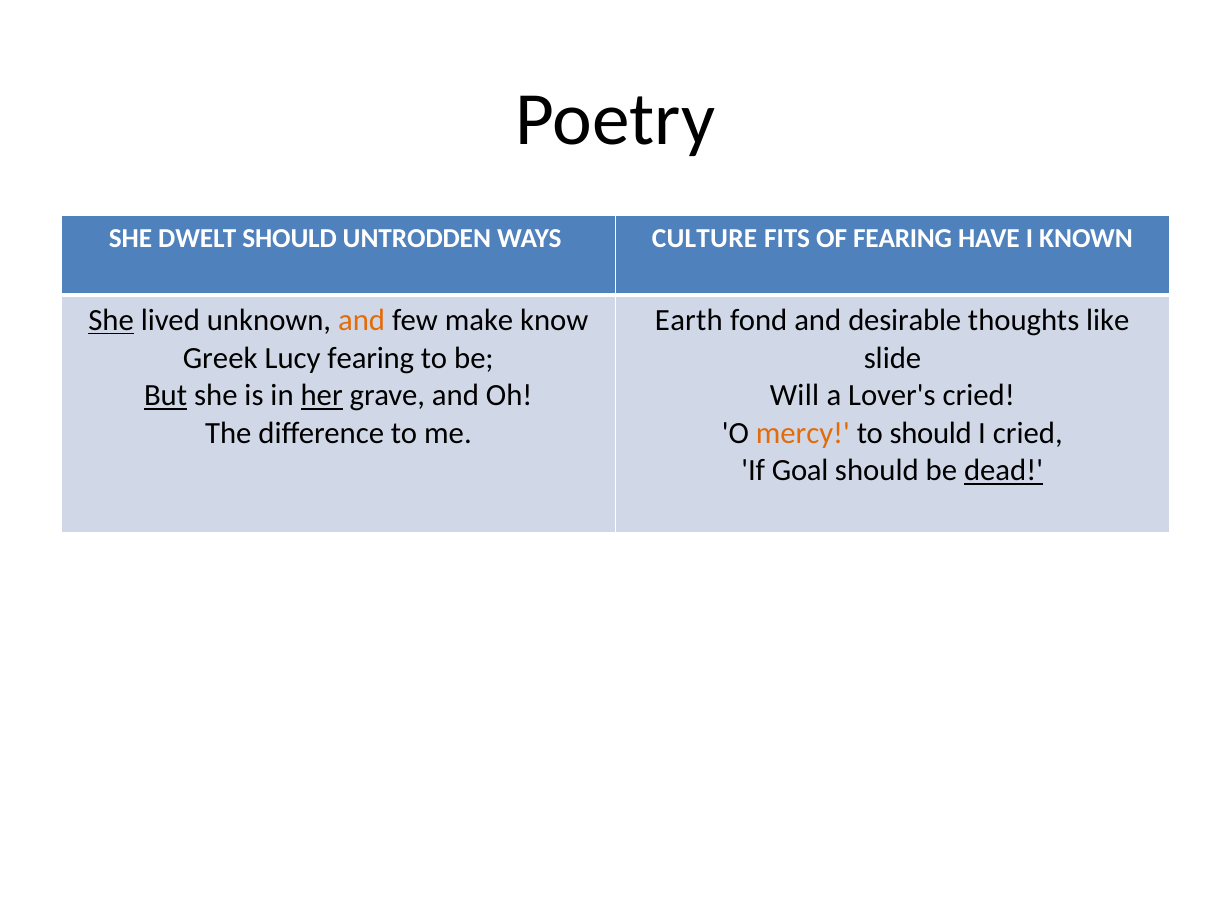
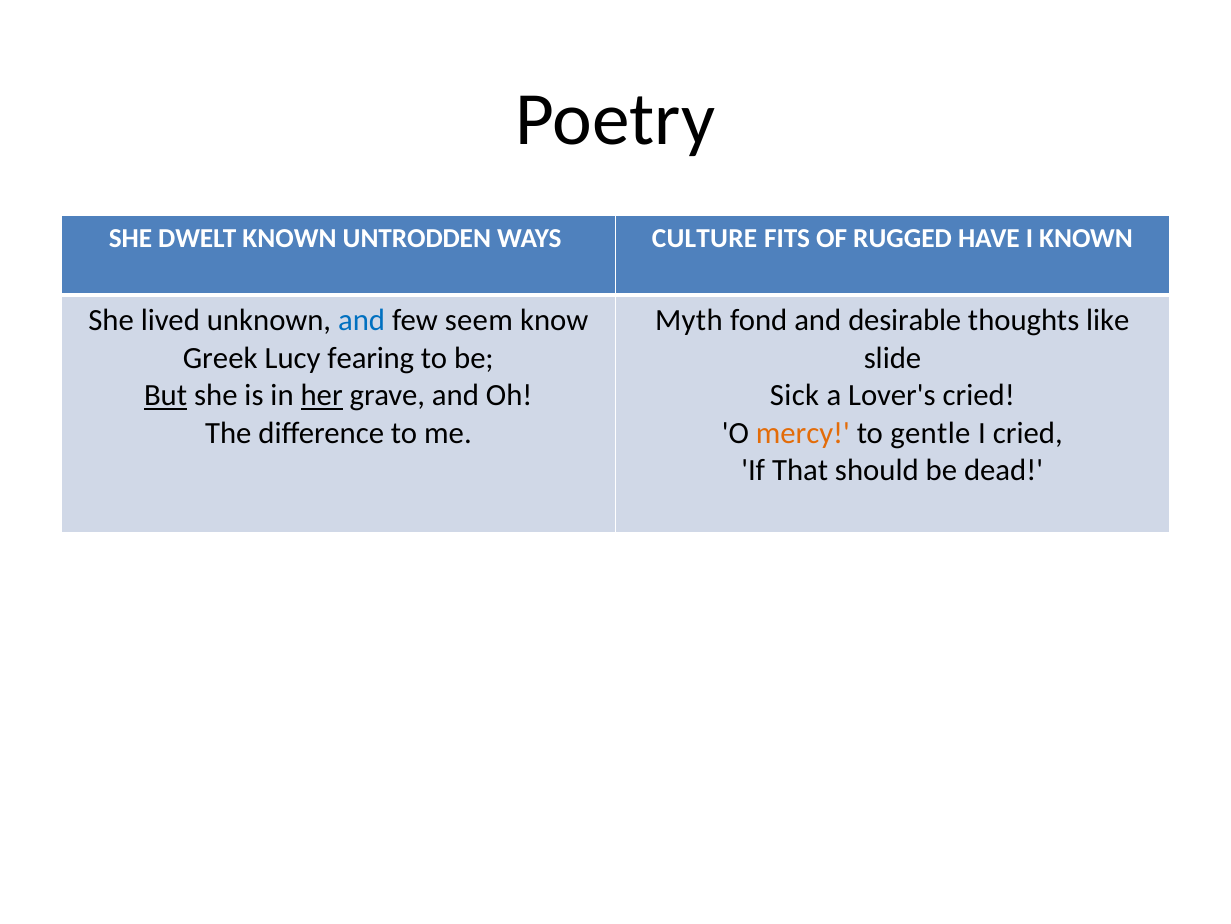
DWELT SHOULD: SHOULD -> KNOWN (290, 239)
OF FEARING: FEARING -> RUGGED (903, 239)
She underline: present -> none (111, 320)
and colour: orange -> blue (362, 320)
make: make -> seem (479, 320)
Earth: Earth -> Myth (689, 320)
Will: Will -> Sick (794, 395)
to should: should -> gentle (930, 433)
Goal: Goal -> That (800, 470)
dead underline: present -> none (1004, 470)
